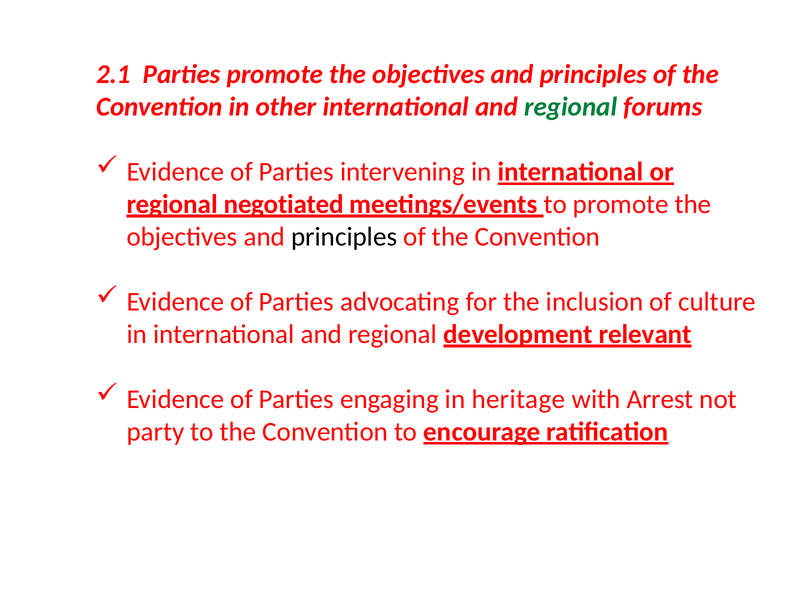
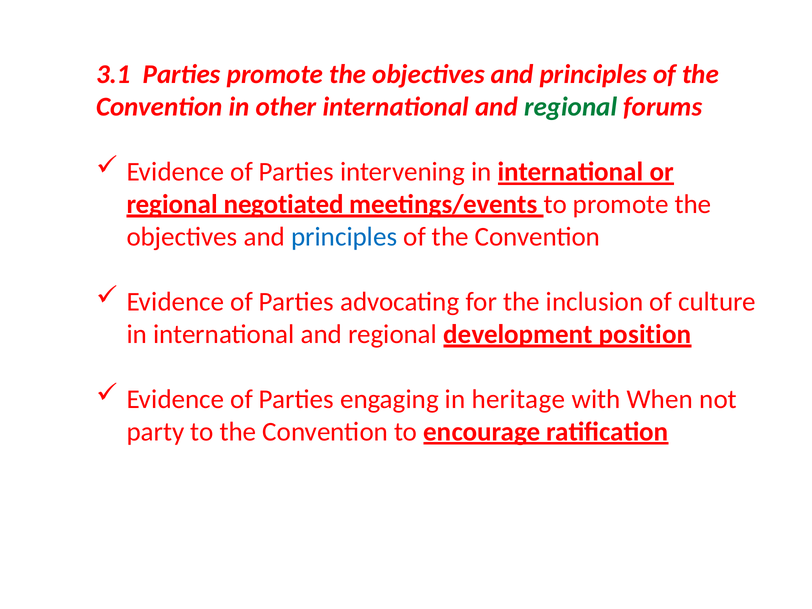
2.1: 2.1 -> 3.1 (113, 74)
principles colour: black -> blue (344, 237)
relevant: relevant -> position (645, 334)
Arrest: Arrest -> When (660, 399)
